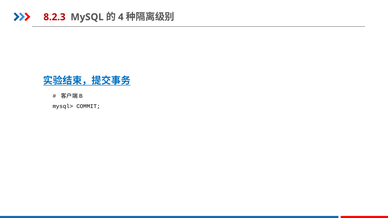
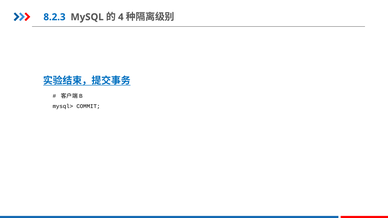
8.2.3 colour: red -> blue (54, 17)
